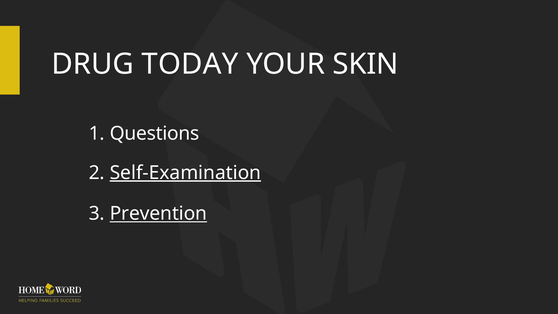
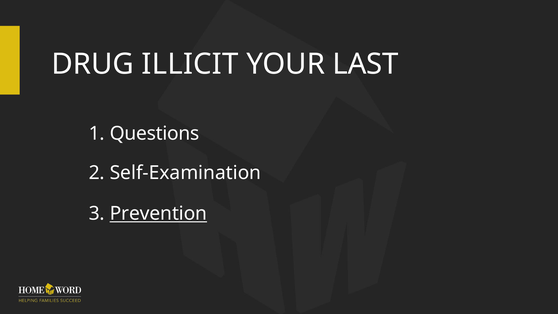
TODAY: TODAY -> ILLICIT (190, 64)
SKIN: SKIN -> LAST (366, 64)
Self-Examination underline: present -> none (185, 173)
